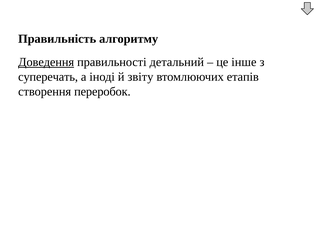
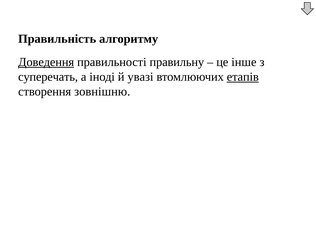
детальний: детальний -> правильну (177, 62)
звіту: звіту -> увазі (140, 77)
етапів underline: none -> present (243, 77)
переробок: переробок -> зовнішню (102, 92)
